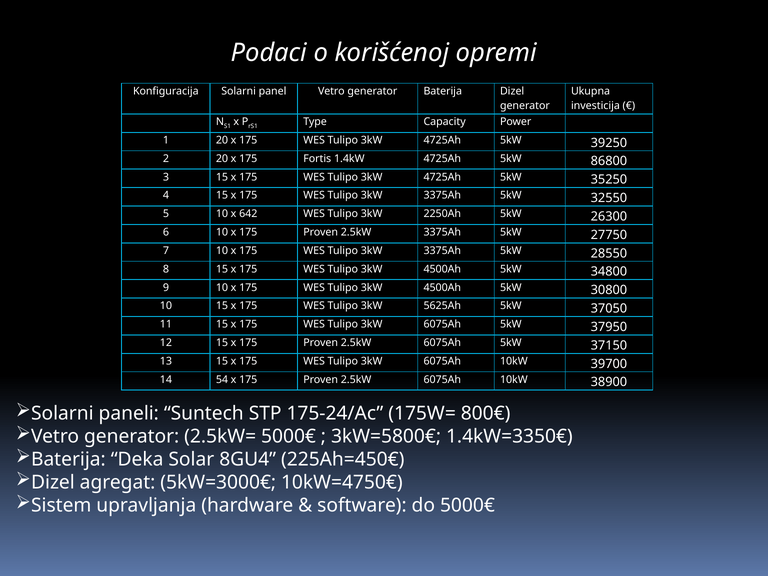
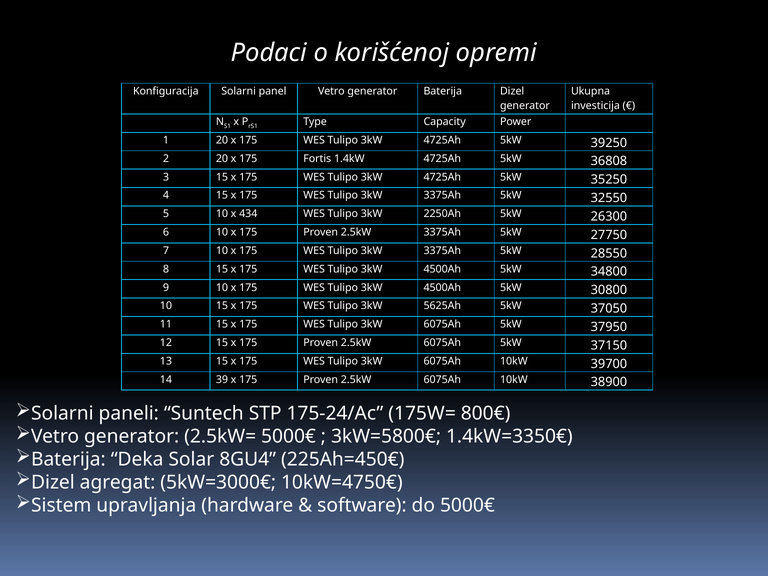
86800: 86800 -> 36808 (609, 161)
642: 642 -> 434 (248, 214)
54: 54 -> 39 (222, 380)
